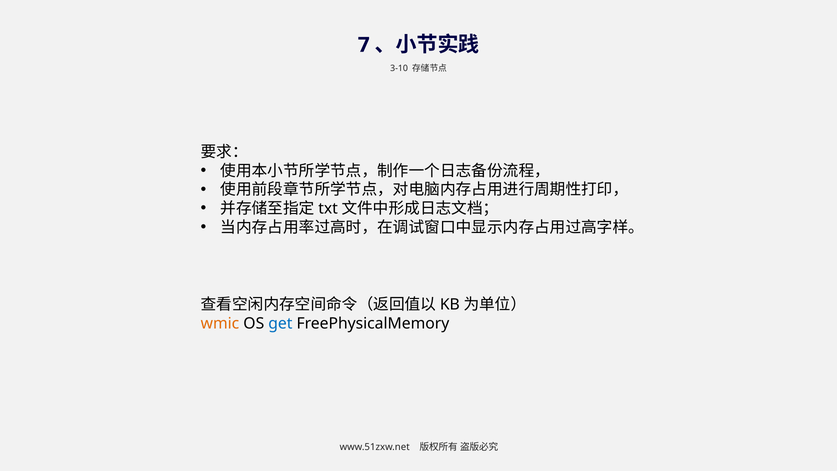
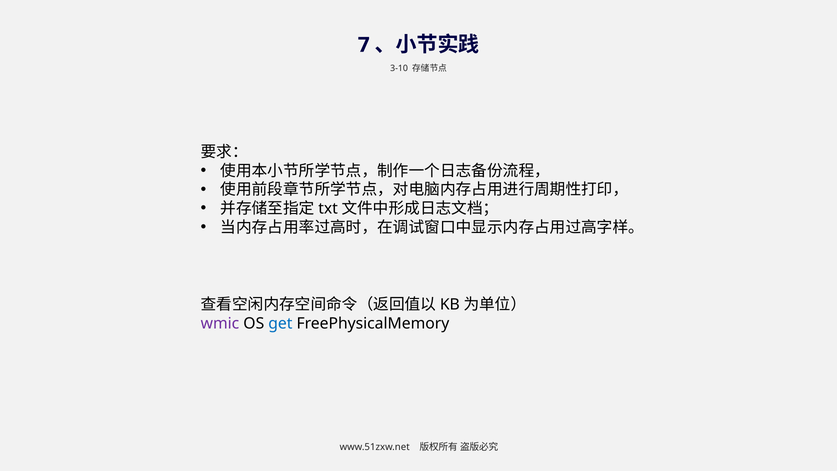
wmic colour: orange -> purple (220, 323)
